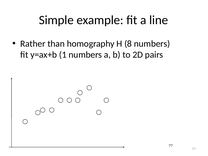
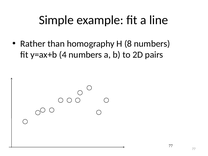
1: 1 -> 4 (63, 55)
